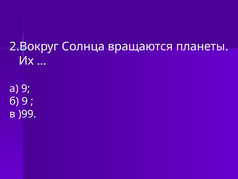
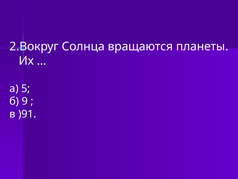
а 9: 9 -> 5 (26, 88)
)99: )99 -> )91 (27, 114)
